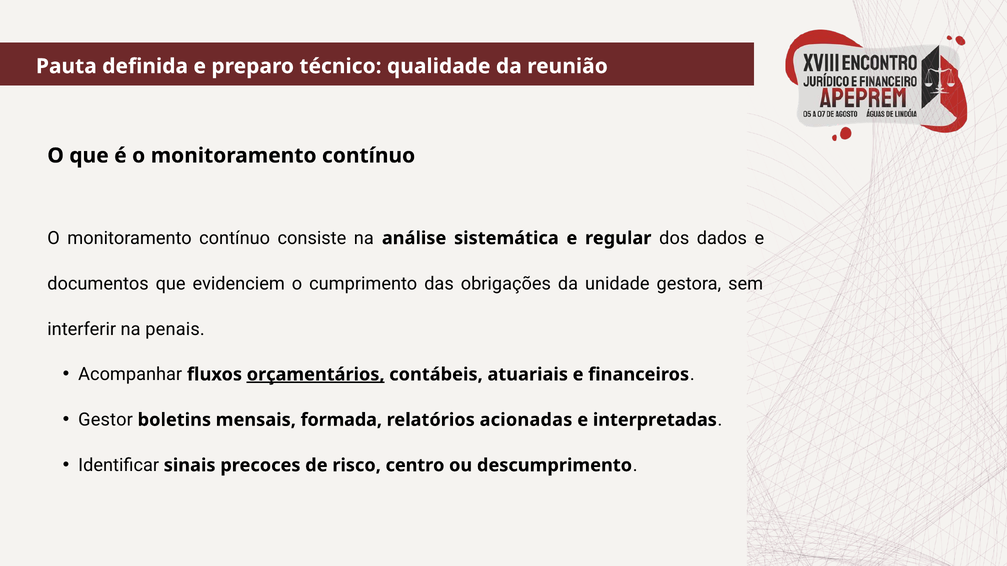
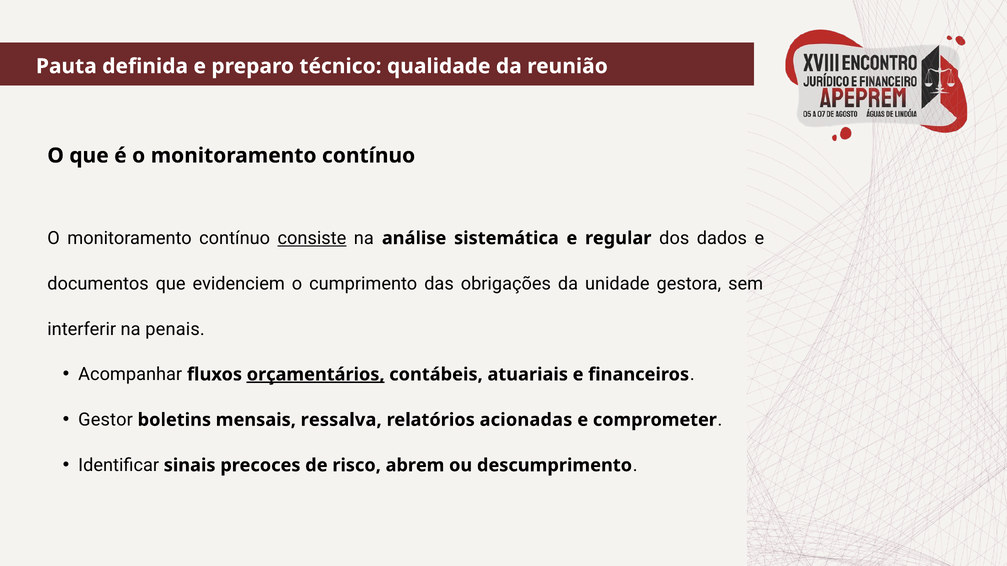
consiste underline: none -> present (312, 238)
formada: formada -> ressalva (341, 420)
interpretadas: interpretadas -> comprometer (655, 420)
centro: centro -> abrem (415, 466)
